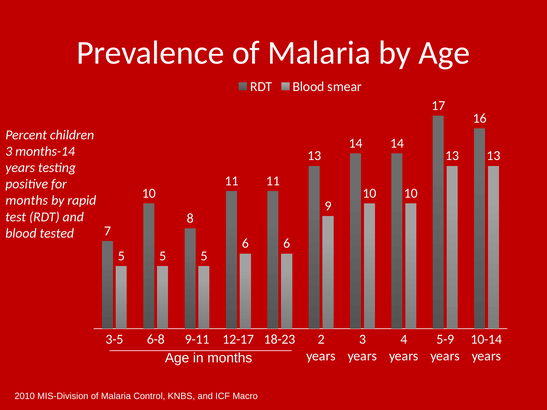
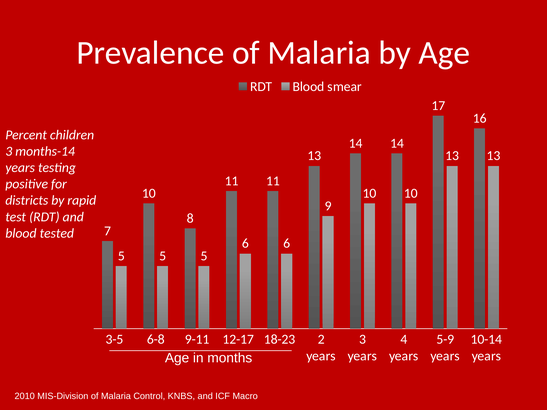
months: months -> districts (27, 201)
